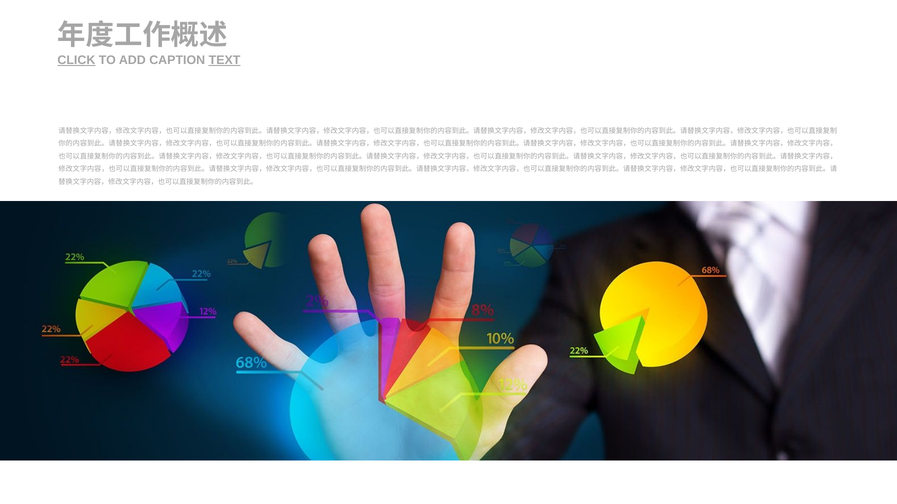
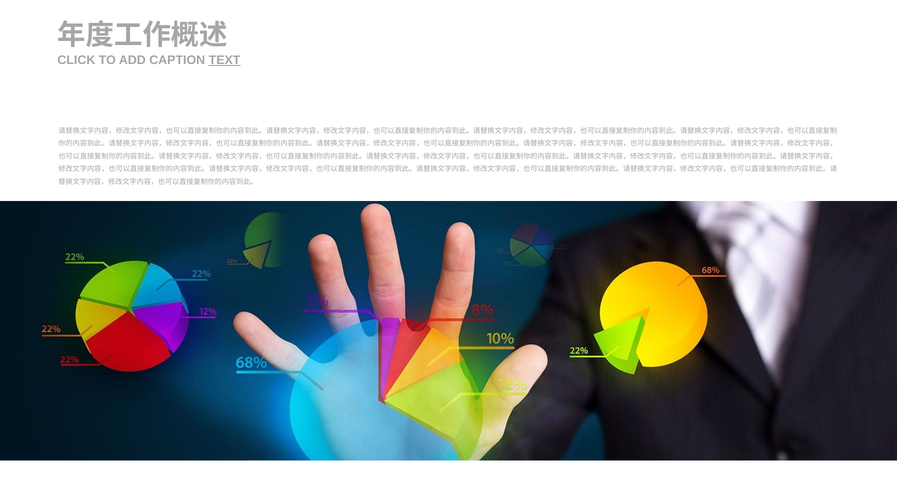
CLICK underline: present -> none (76, 60)
